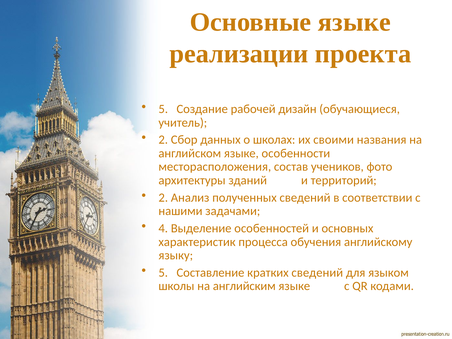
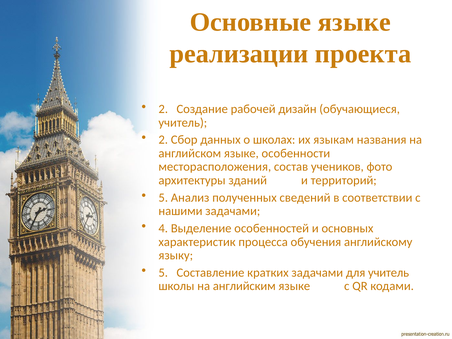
5: 5 -> 2 (163, 109)
своими: своими -> языкам (334, 140)
2: 2 -> 5 (163, 198)
кратких сведений: сведений -> задачами (317, 273)
для языком: языком -> учитель (389, 273)
